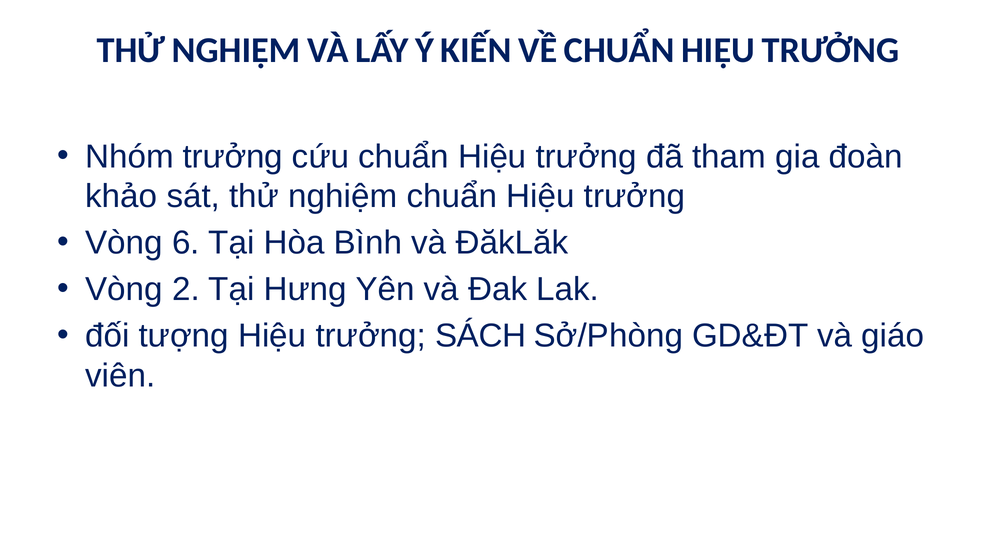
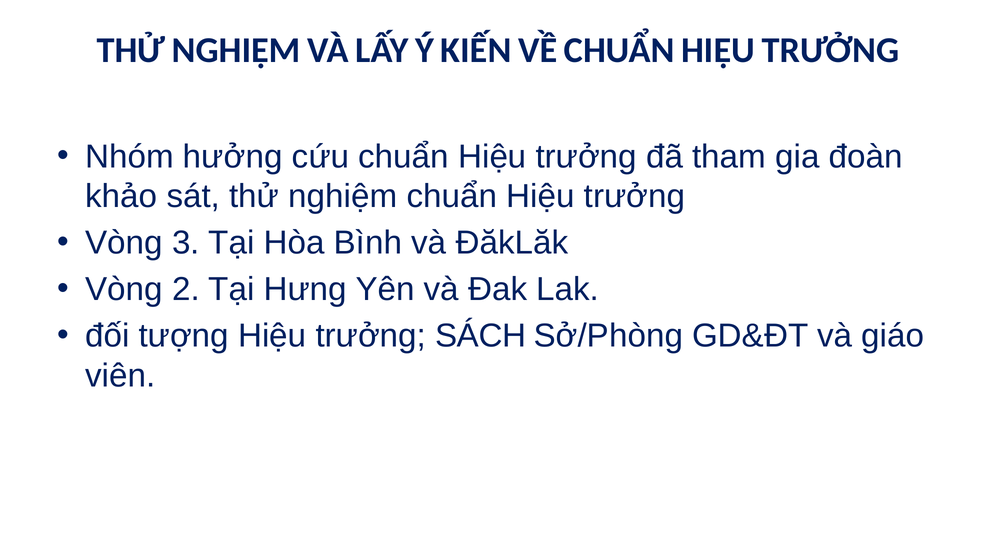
Nhóm trưởng: trưởng -> hưởng (233, 157)
6: 6 -> 3 (186, 243)
